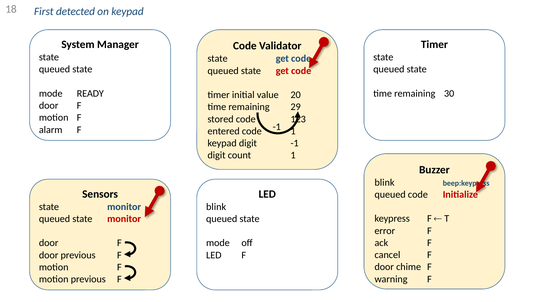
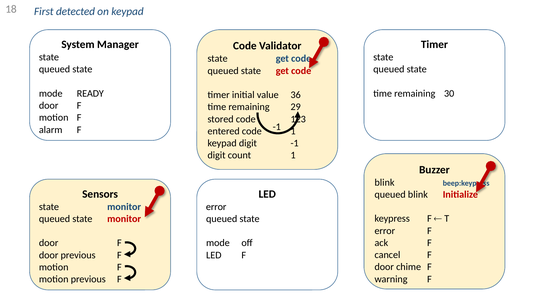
20: 20 -> 36 (296, 95)
queued code: code -> blink (418, 195)
blink: blink -> error (216, 207)
